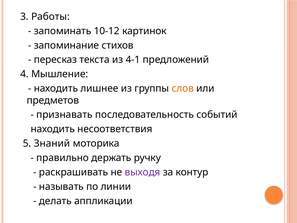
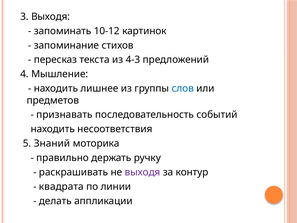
3 Работы: Работы -> Выходя (51, 17)
4-1: 4-1 -> 4-3 (133, 60)
слов colour: orange -> blue (183, 88)
называть: называть -> квадрата (61, 186)
